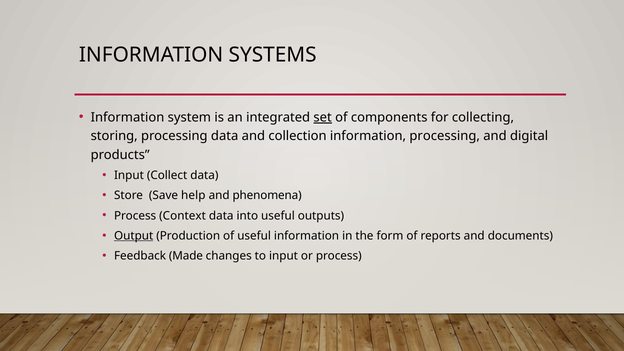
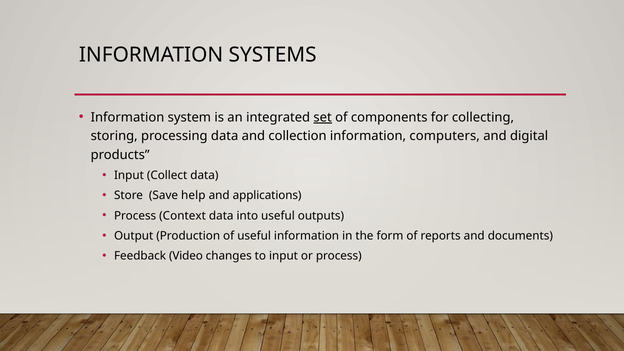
information processing: processing -> computers (445, 136)
phenomena: phenomena -> applications (267, 196)
Output underline: present -> none (134, 236)
Made: Made -> Video (186, 256)
